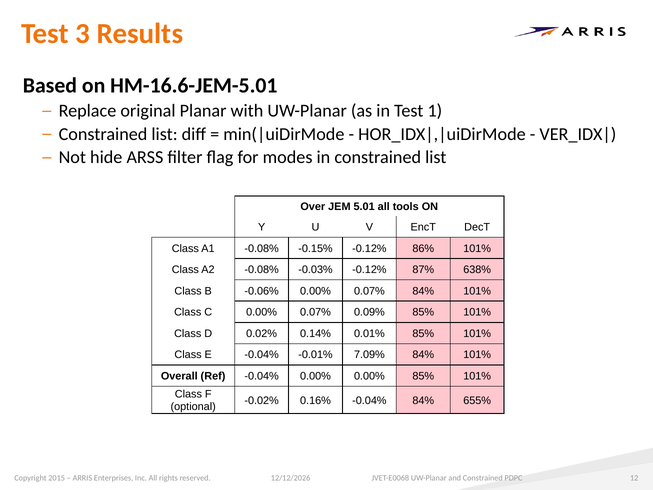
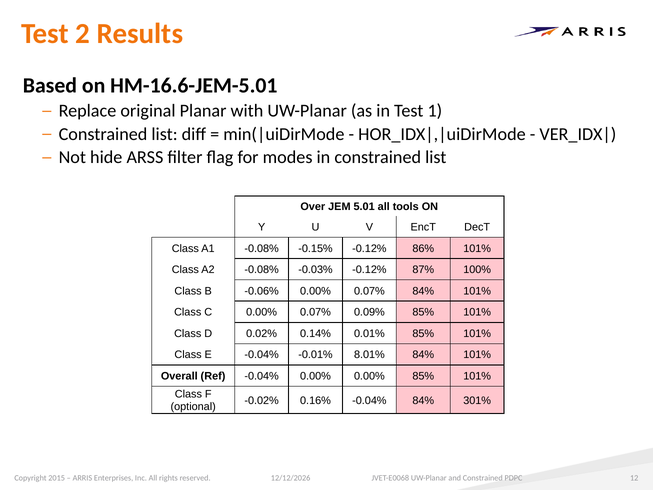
3: 3 -> 2 (83, 34)
638%: 638% -> 100% (477, 270)
7.09%: 7.09% -> 8.01% (369, 355)
655%: 655% -> 301% (477, 400)
